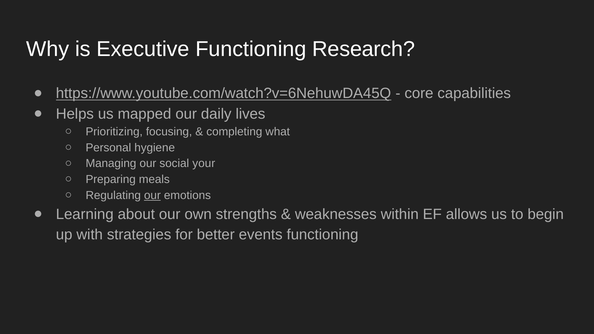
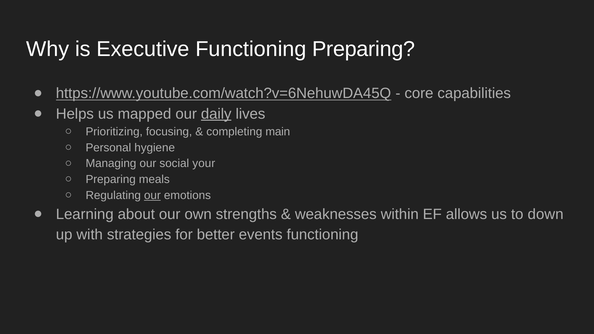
Functioning Research: Research -> Preparing (364, 49)
daily underline: none -> present (216, 114)
what: what -> main (278, 132)
begin: begin -> down (546, 214)
